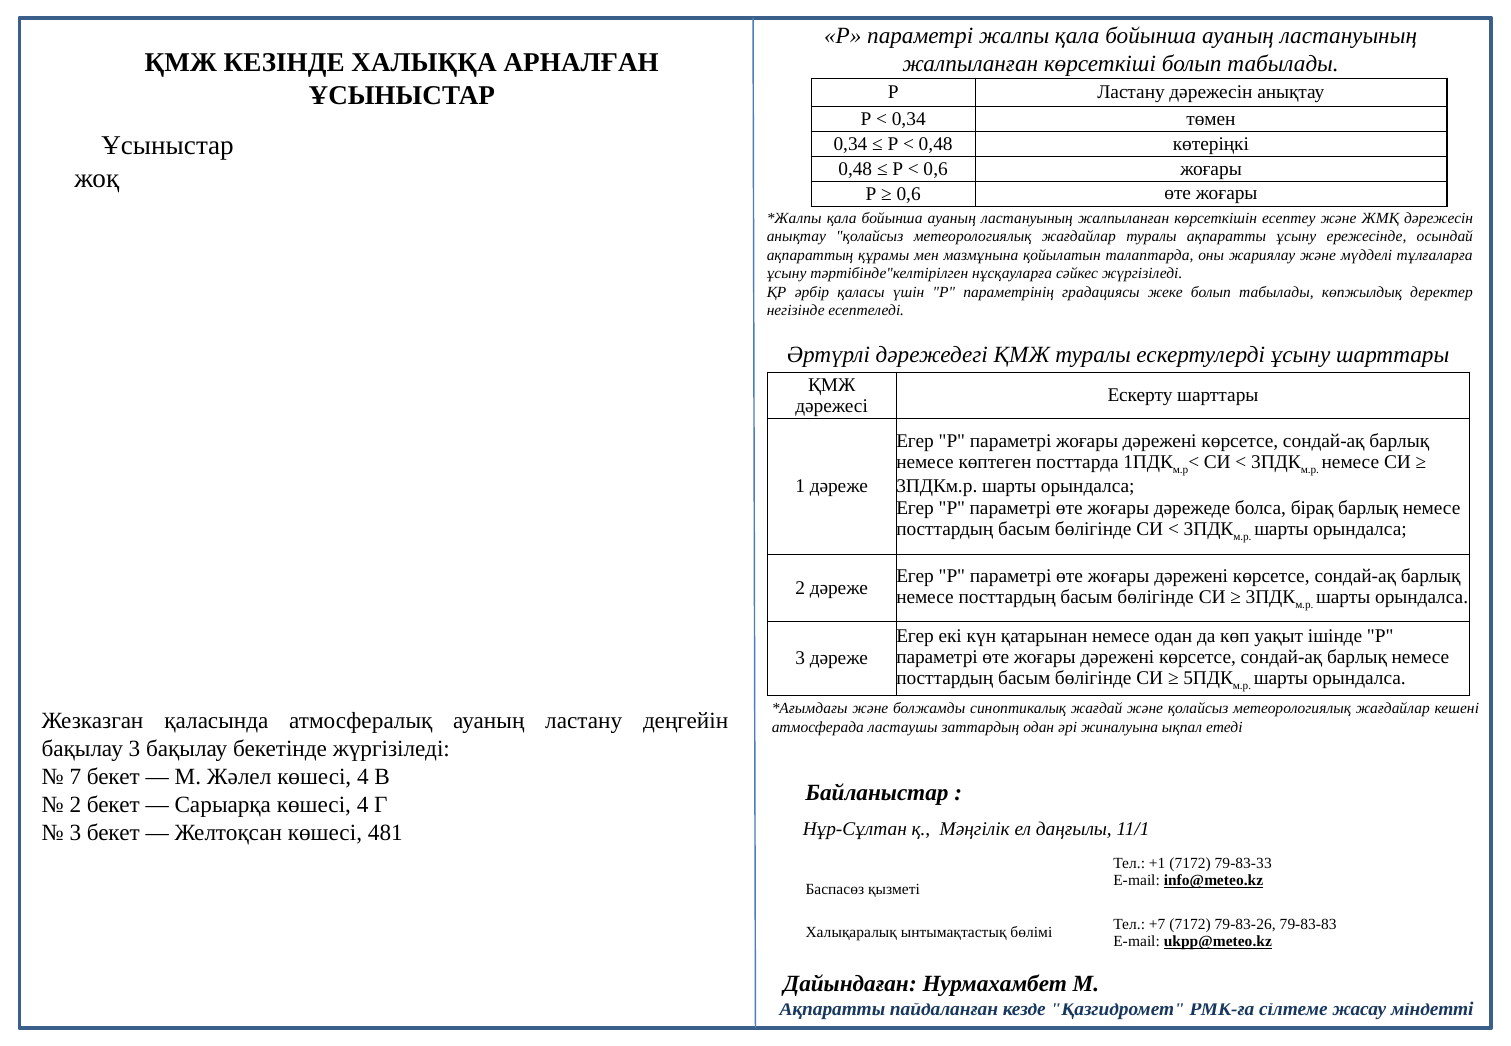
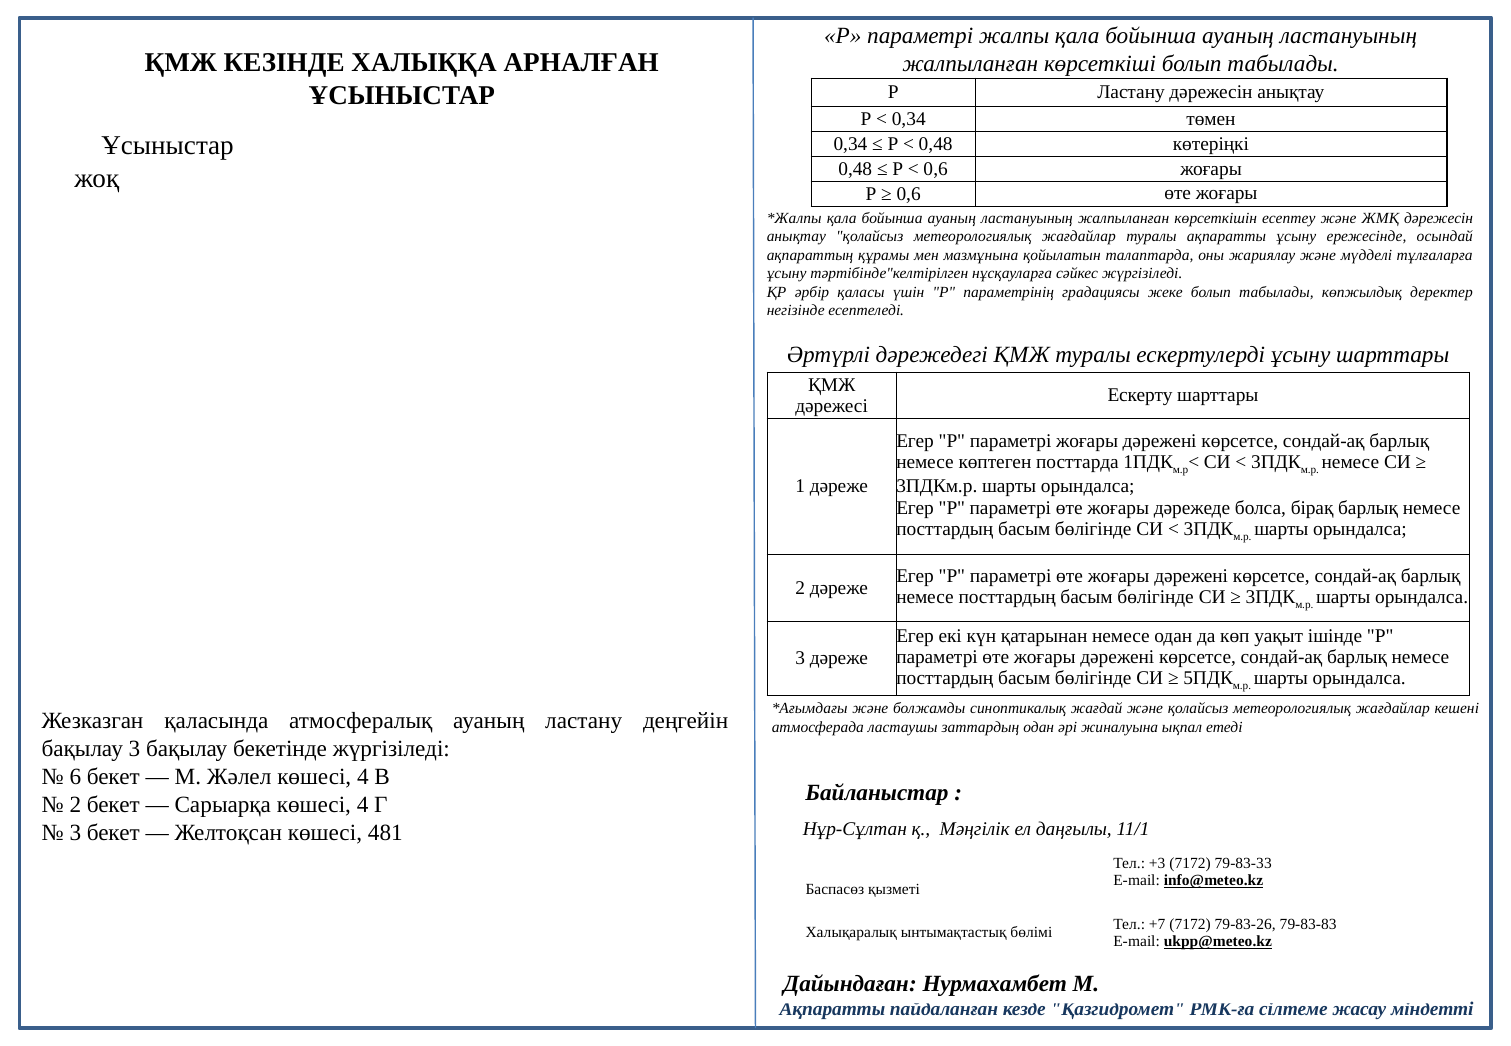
7: 7 -> 6 (75, 777)
+1: +1 -> +3 (1157, 864)
